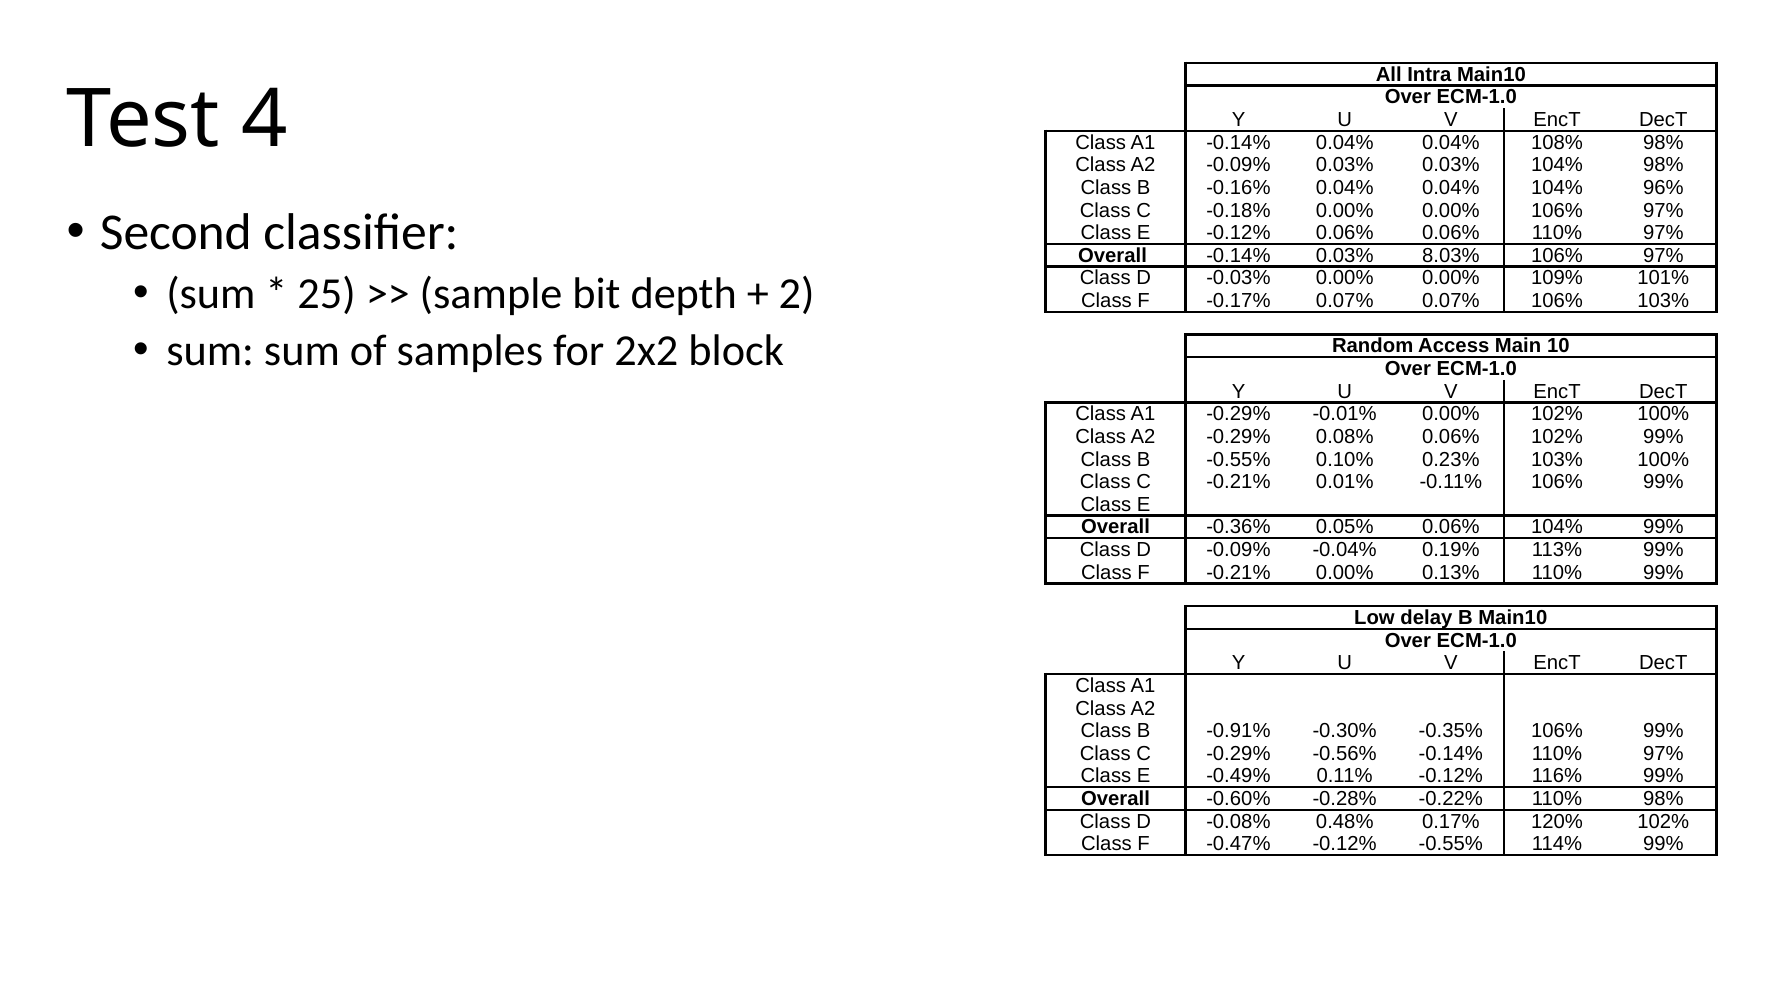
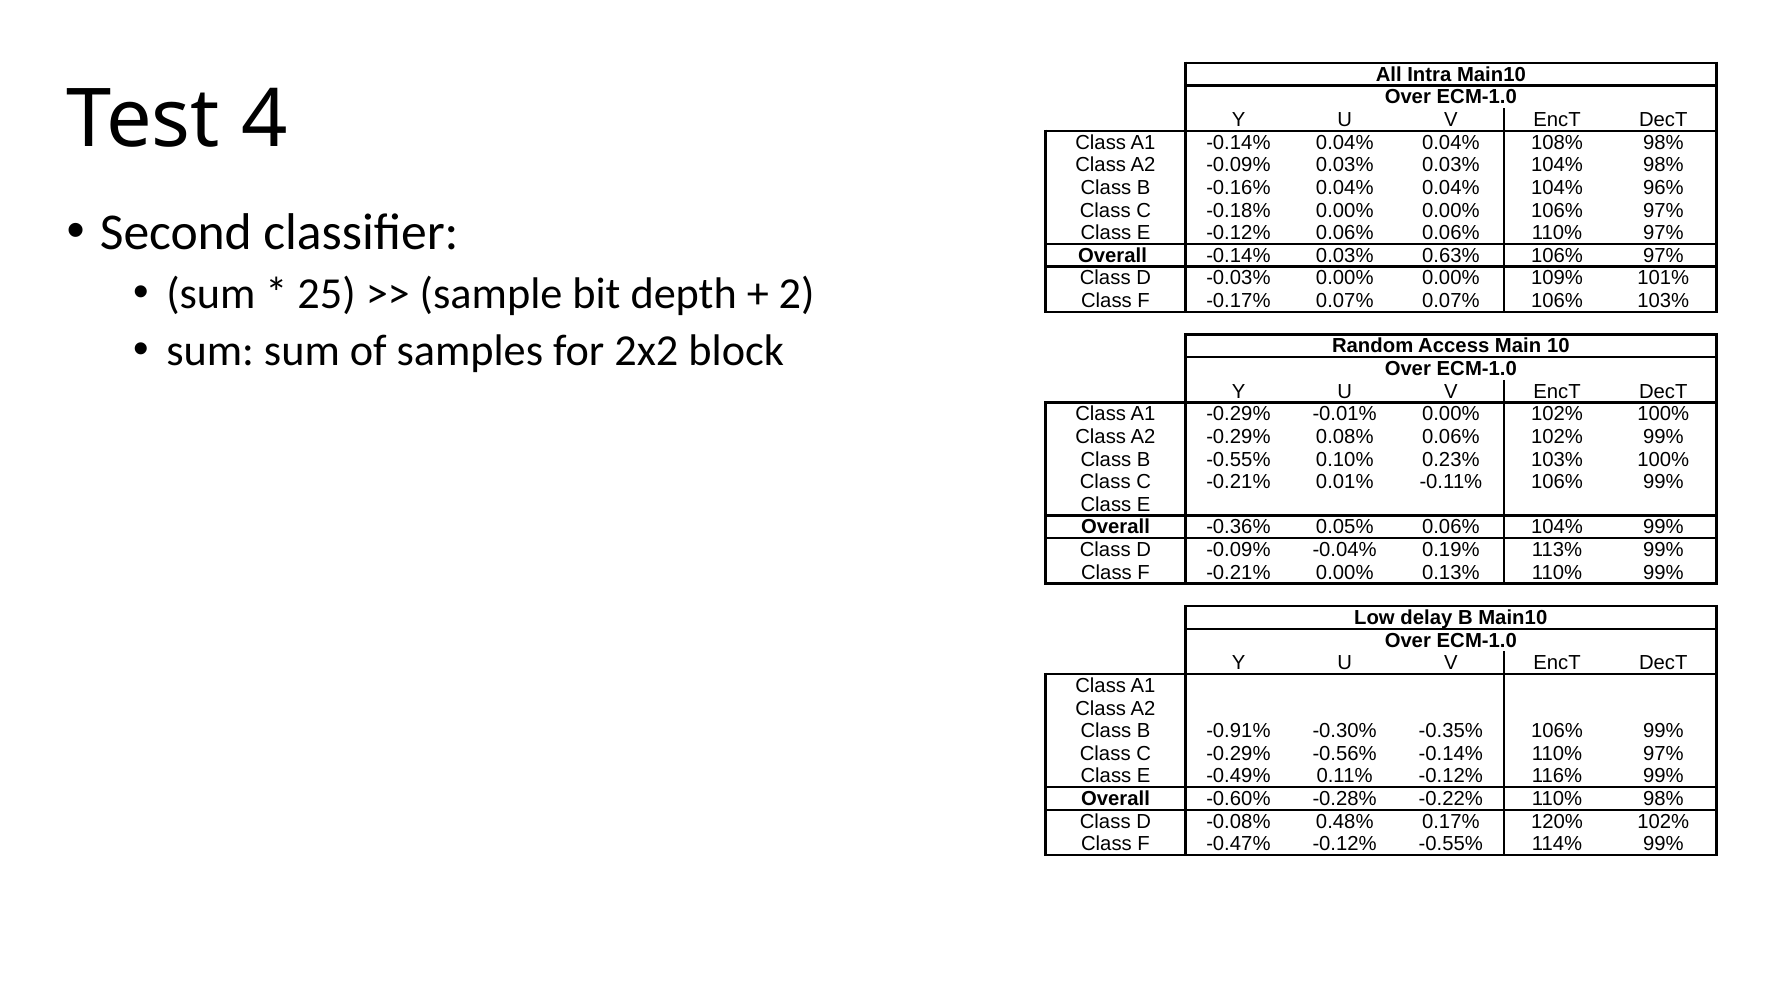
8.03%: 8.03% -> 0.63% (1451, 256)
